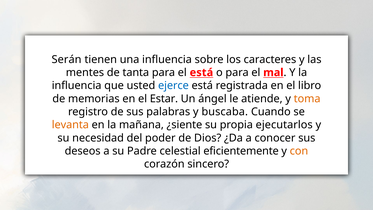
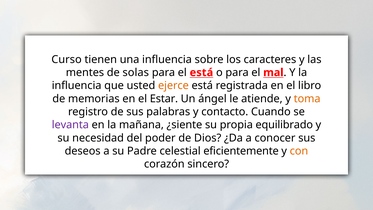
Serán: Serán -> Curso (67, 59)
tanta: tanta -> solas (136, 72)
ejerce colour: blue -> orange (173, 86)
buscaba: buscaba -> contacto (225, 112)
levanta colour: orange -> purple (70, 125)
ejecutarlos: ejecutarlos -> equilibrado (284, 125)
